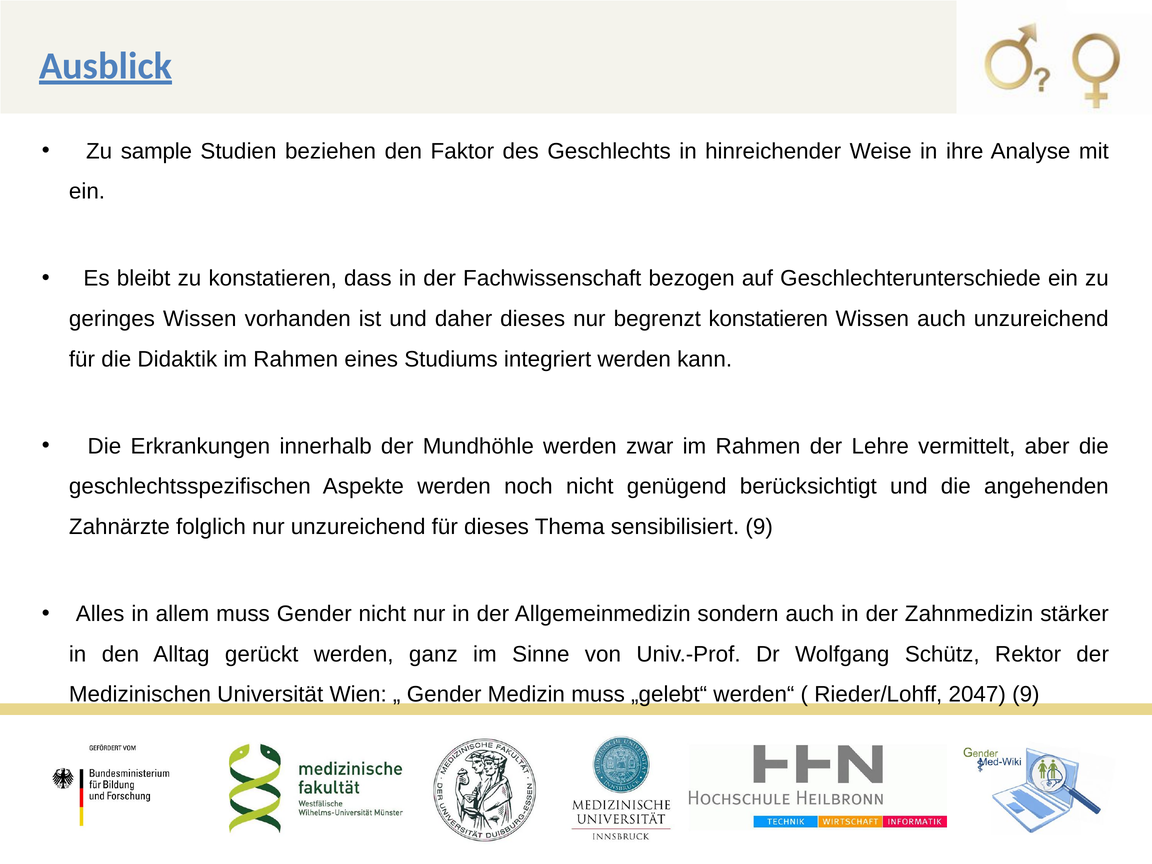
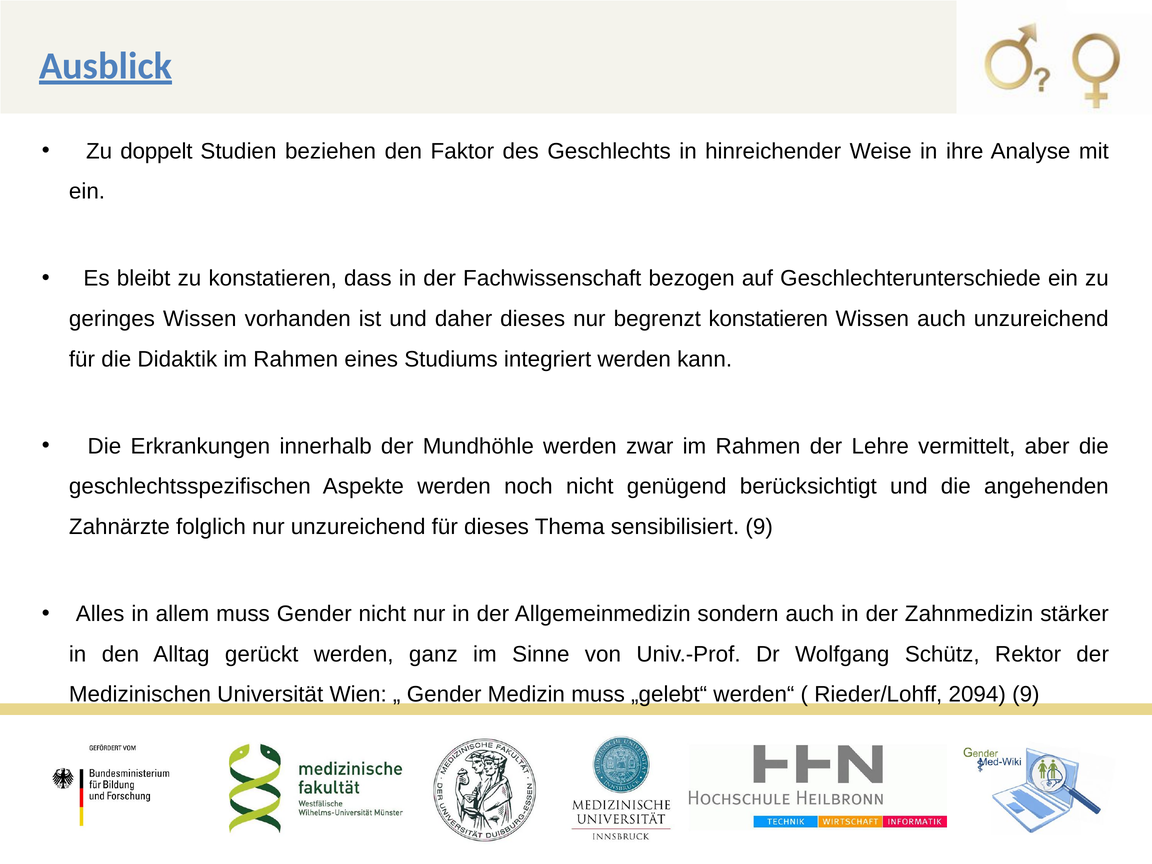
sample: sample -> doppelt (156, 151)
2047: 2047 -> 2094 (977, 695)
